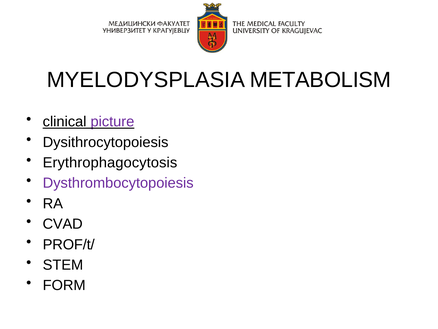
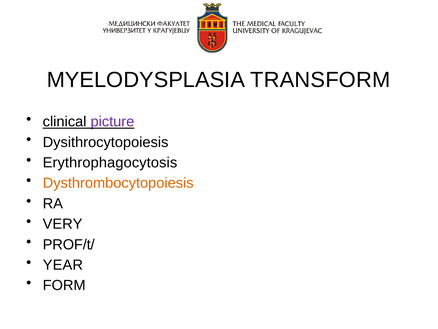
METABOLISM: METABOLISM -> TRANSFORM (320, 80)
Dysthrombocytopoiesis colour: purple -> orange (118, 183)
CVAD: CVAD -> VERY (63, 224)
STEM: STEM -> YEAR (63, 265)
